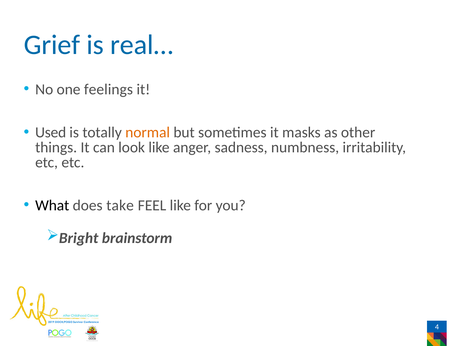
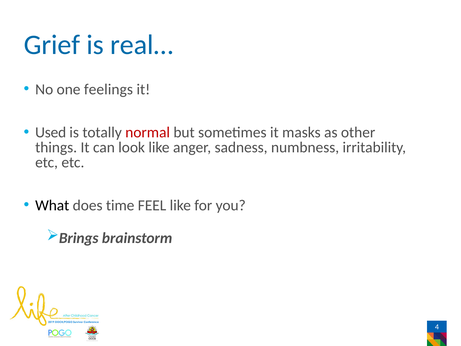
normal colour: orange -> red (148, 132)
take: take -> time (120, 205)
Bright: Bright -> Brings (79, 238)
